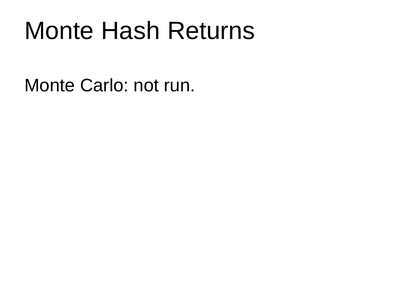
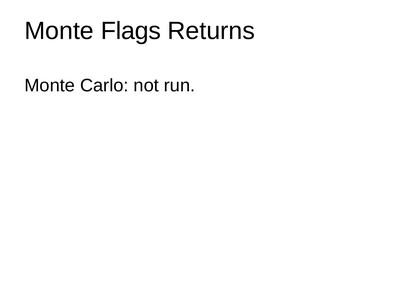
Hash: Hash -> Flags (131, 31)
